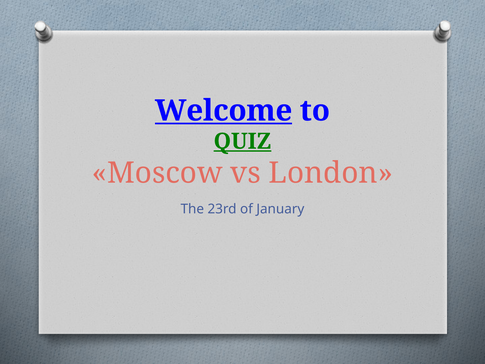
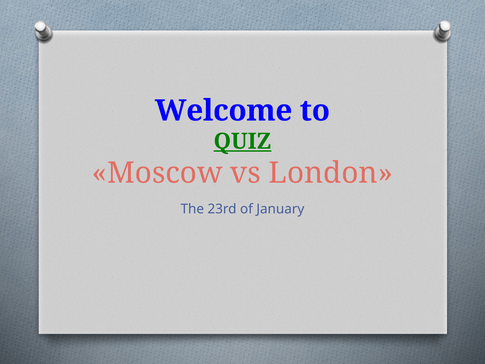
Welcome underline: present -> none (224, 111)
